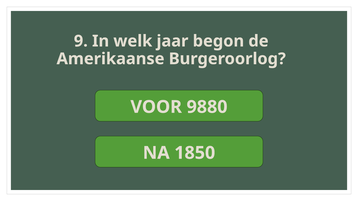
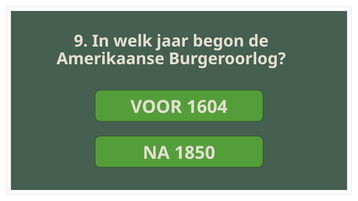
9880: 9880 -> 1604 (207, 107)
